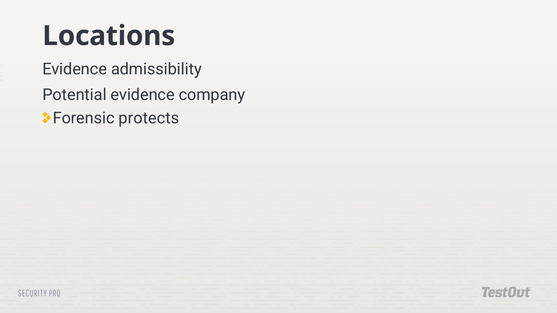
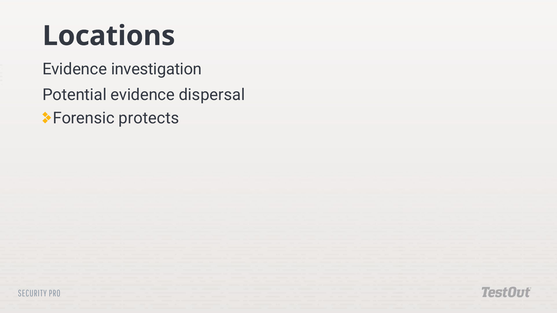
admissibility: admissibility -> investigation (156, 69)
company: company -> dispersal (212, 95)
